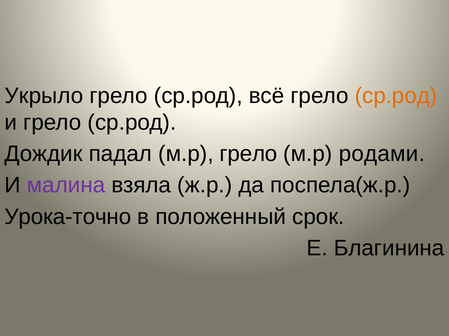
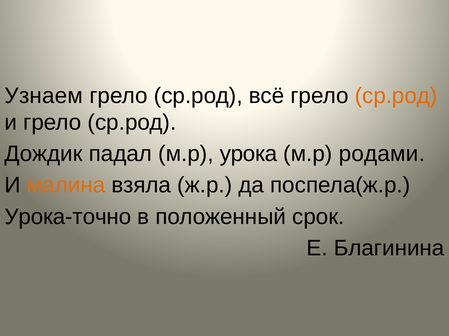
Укрыло: Укрыло -> Узнаем (44, 96)
м.р грело: грело -> урока (249, 154)
малина colour: purple -> orange (66, 186)
